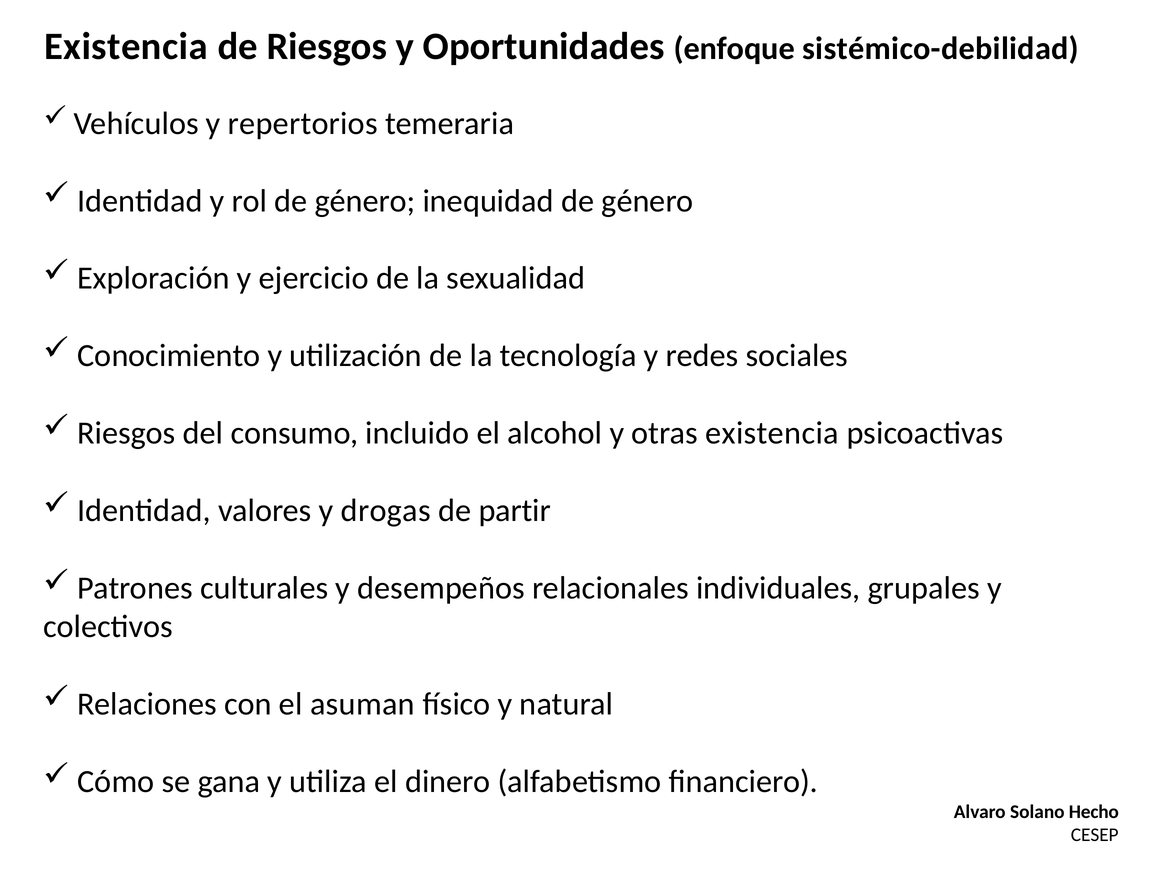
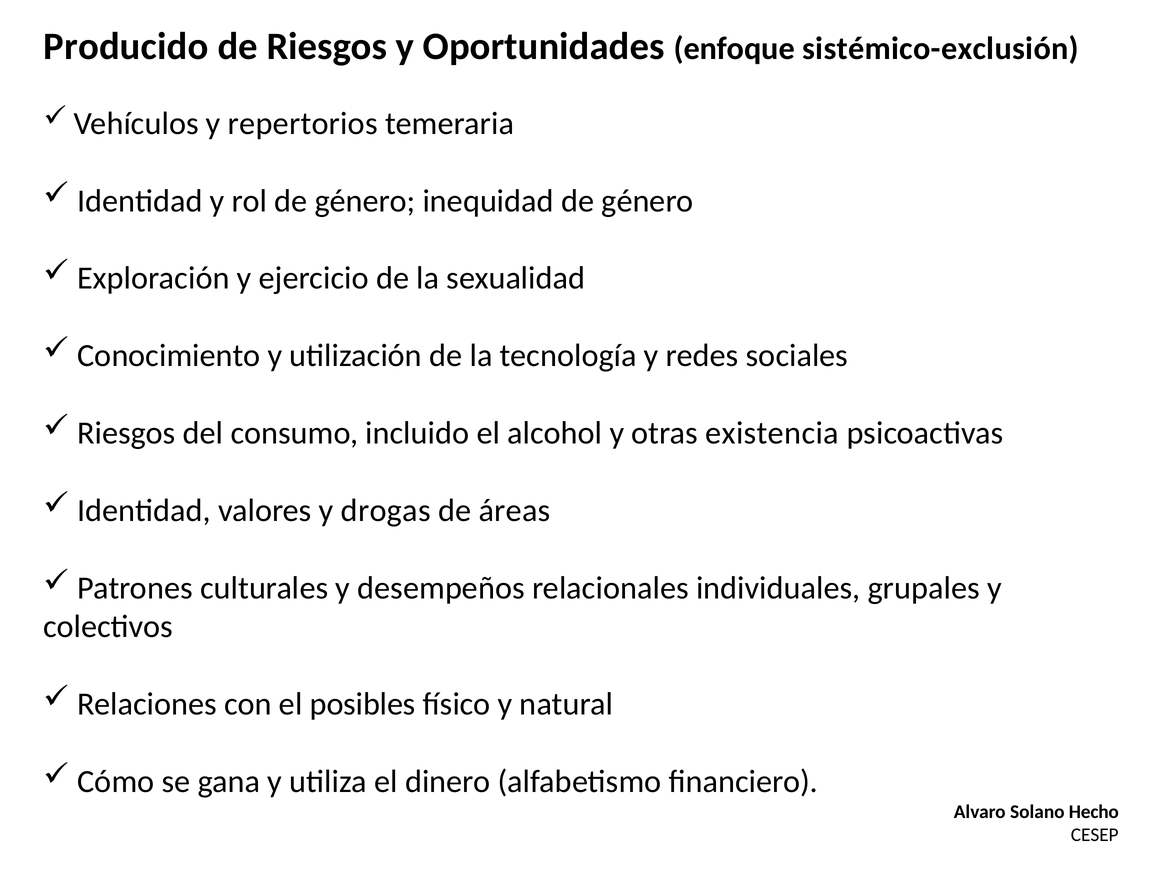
Existencia: Existencia -> Producido (126, 46)
sistémico-debilidad: sistémico-debilidad -> sistémico-exclusión (941, 49)
partir: partir -> áreas (514, 511)
asuman: asuman -> posibles (363, 705)
